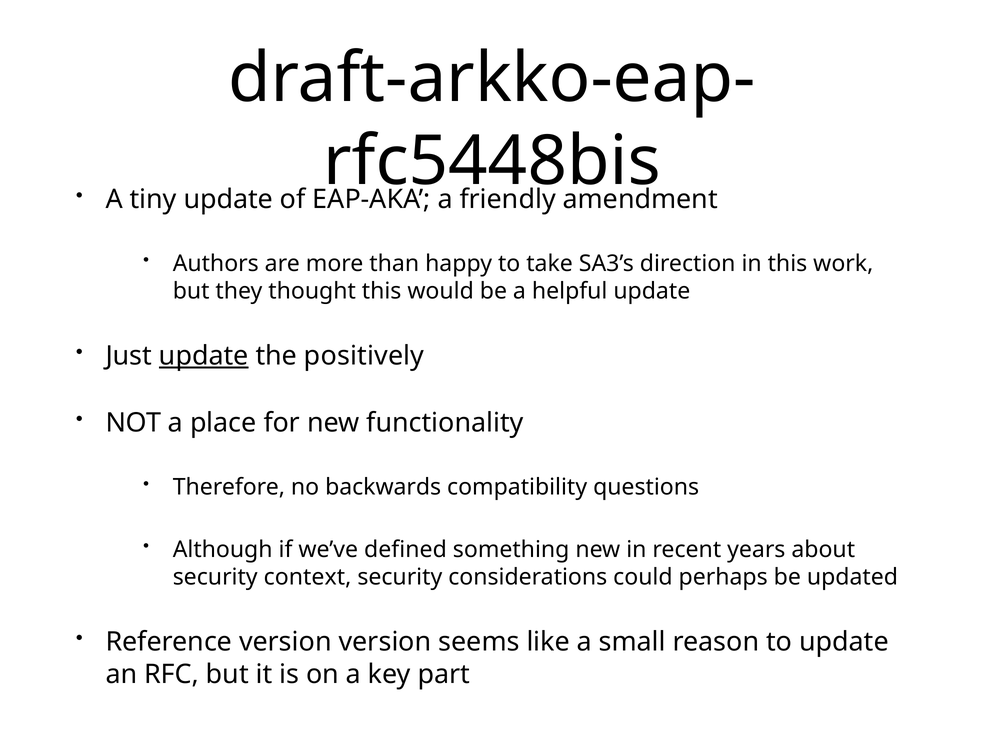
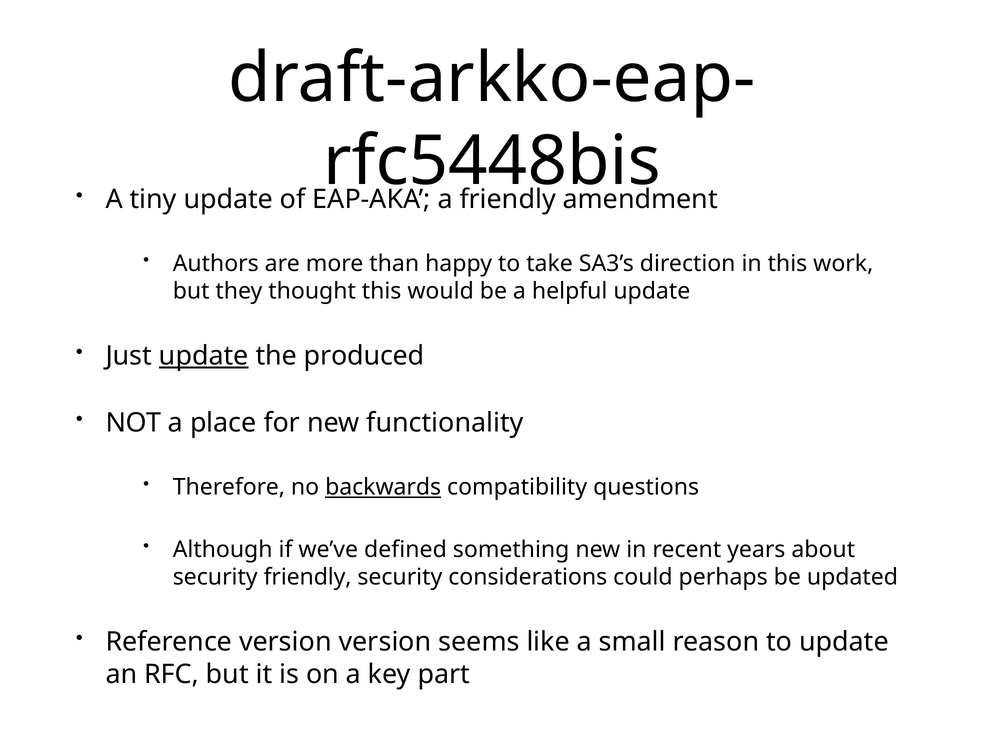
positively: positively -> produced (364, 356)
backwards underline: none -> present (383, 487)
security context: context -> friendly (308, 577)
